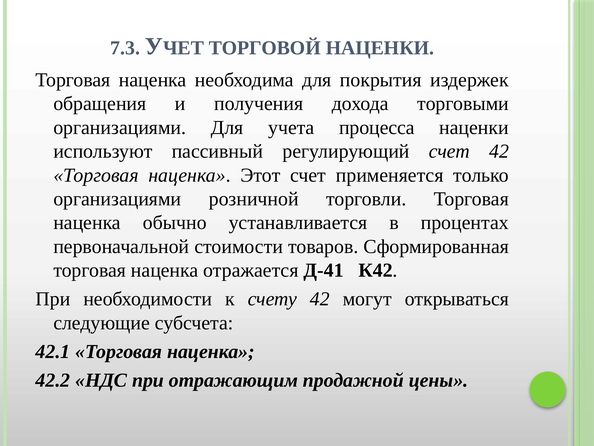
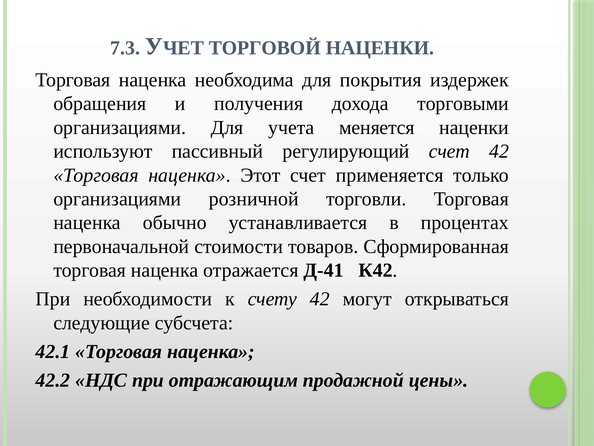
процесса: процесса -> меняется (377, 127)
